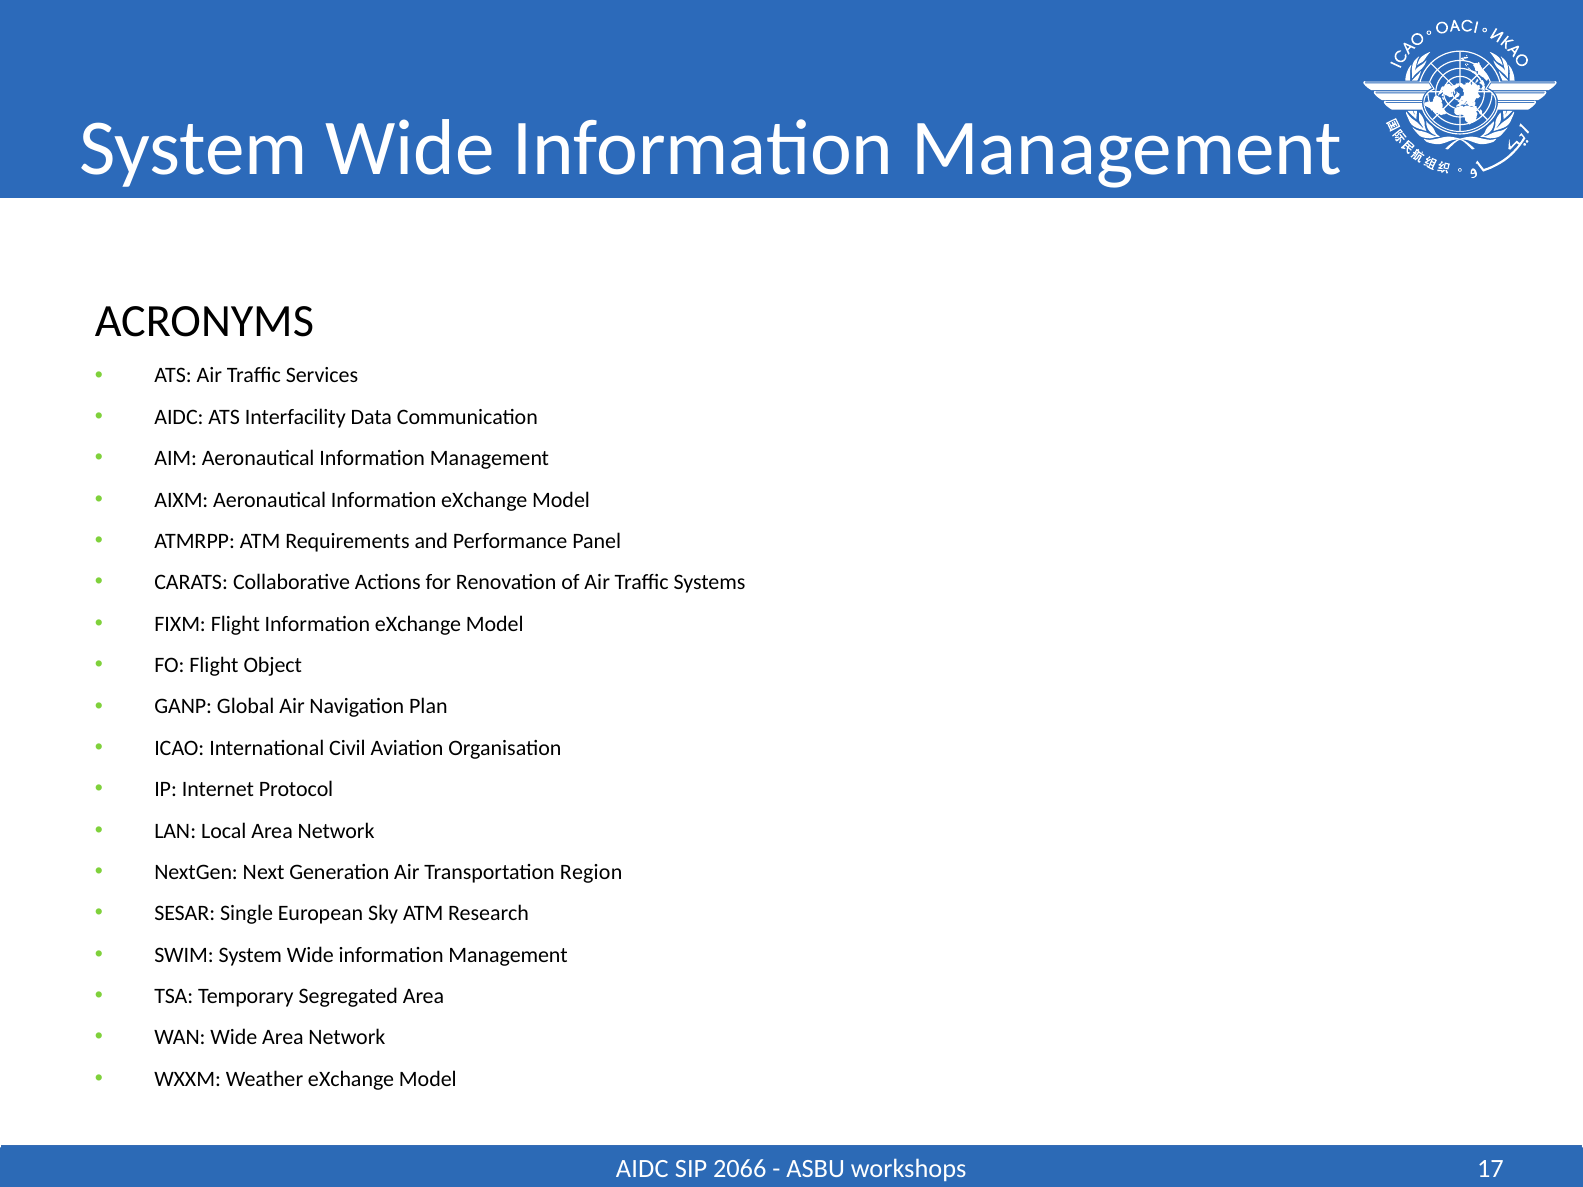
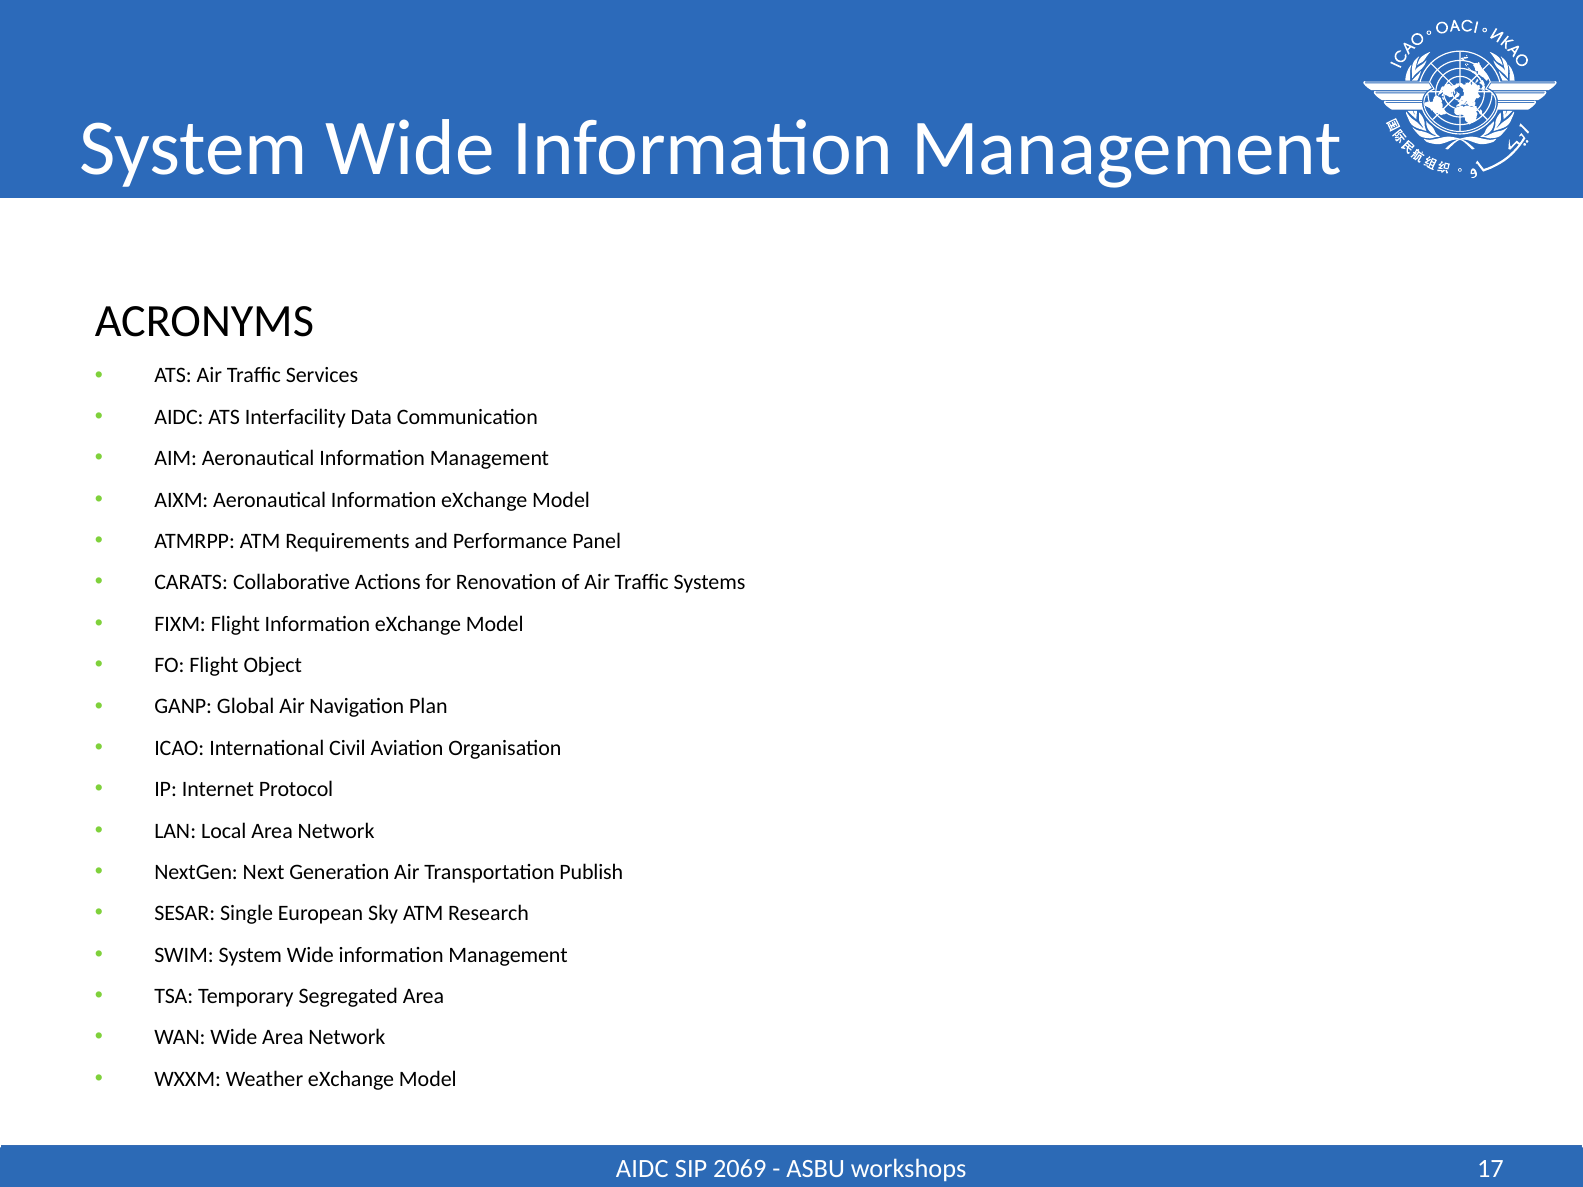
Region: Region -> Publish (591, 872)
2066: 2066 -> 2069 (740, 1169)
